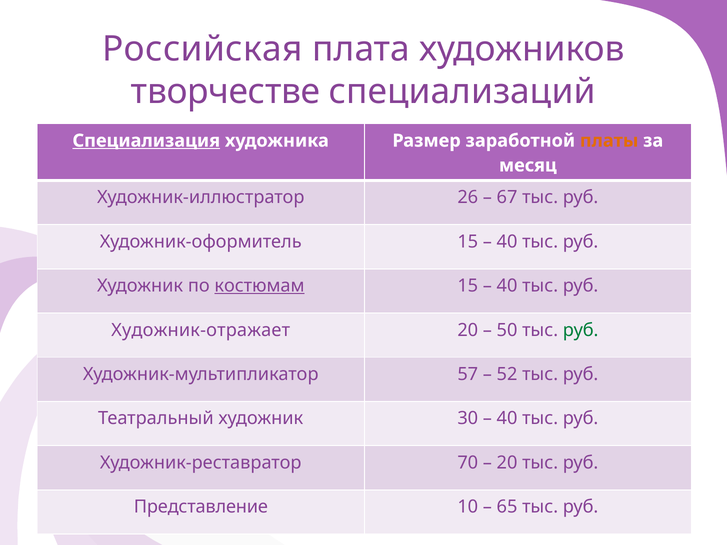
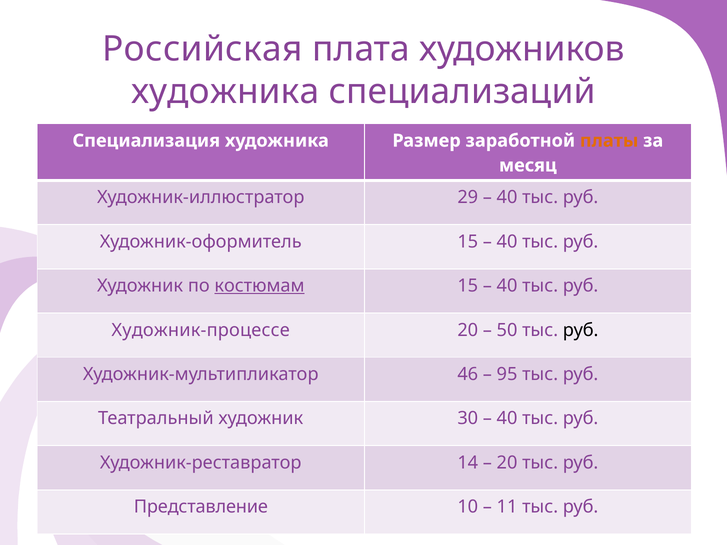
творчестве: творчестве -> художника (225, 92)
Специализация underline: present -> none (146, 141)
26: 26 -> 29 (468, 198)
67: 67 -> 40 (507, 198)
Художник-отражает: Художник-отражает -> Художник-процессе (201, 330)
руб colour: green -> black (581, 330)
57: 57 -> 46 (468, 374)
52: 52 -> 95 (507, 374)
70: 70 -> 14 (468, 463)
65: 65 -> 11 (507, 507)
